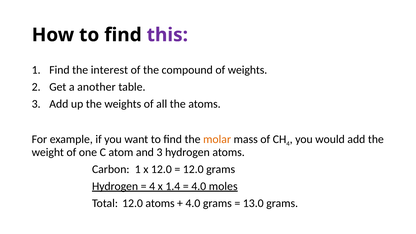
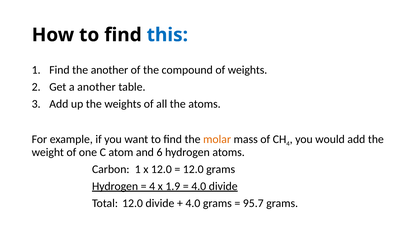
this colour: purple -> blue (167, 35)
the interest: interest -> another (109, 70)
and 3: 3 -> 6 (159, 152)
1.4: 1.4 -> 1.9 (173, 186)
4.0 moles: moles -> divide (223, 186)
12.0 atoms: atoms -> divide (160, 203)
13.0: 13.0 -> 95.7 (253, 203)
